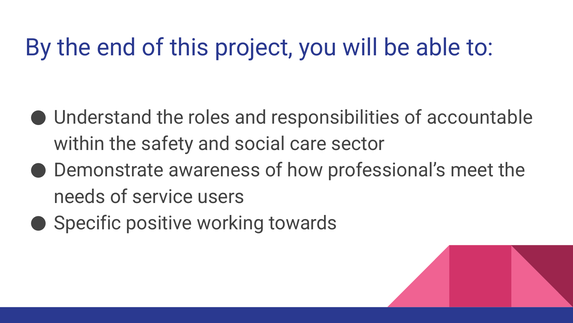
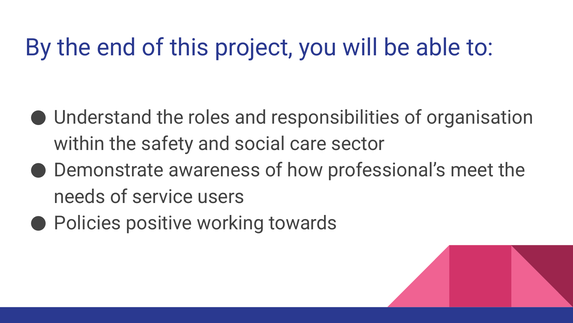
accountable: accountable -> organisation (480, 117)
Specific: Specific -> Policies (88, 223)
